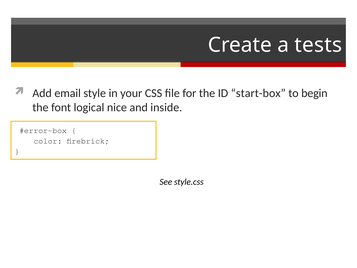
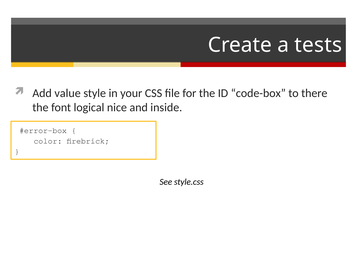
email: email -> value (68, 93)
start-box: start-box -> code-box (258, 93)
begin: begin -> there (314, 93)
